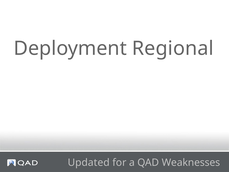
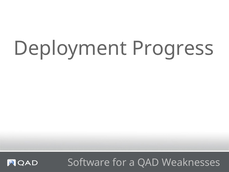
Regional: Regional -> Progress (173, 48)
Updated: Updated -> Software (89, 162)
